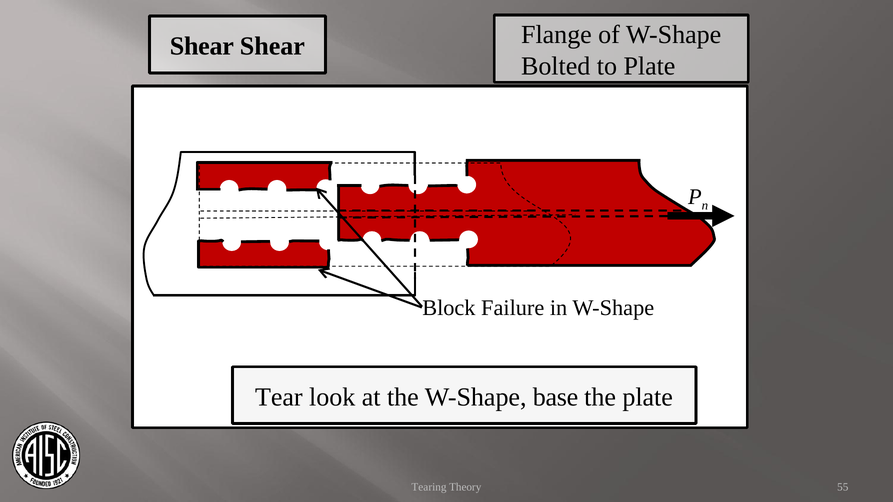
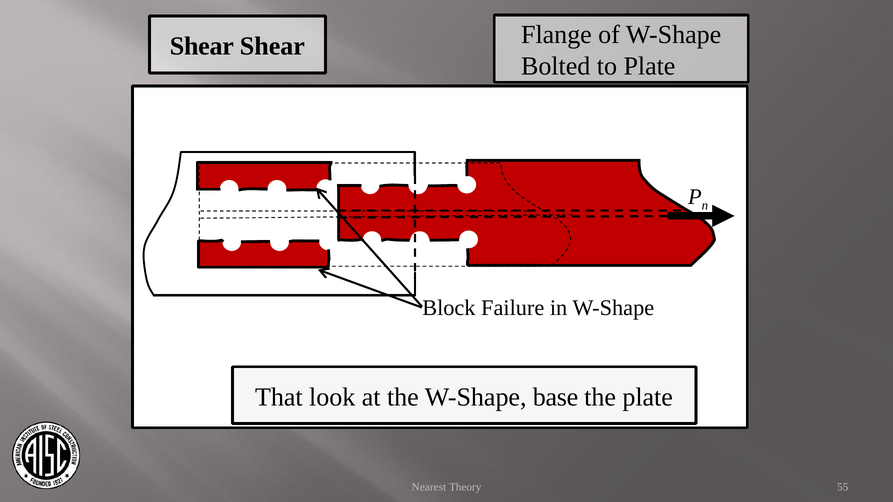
Tear: Tear -> That (279, 397)
Tearing: Tearing -> Nearest (429, 487)
